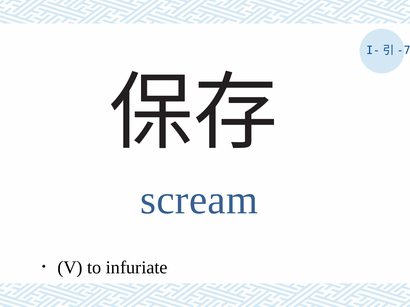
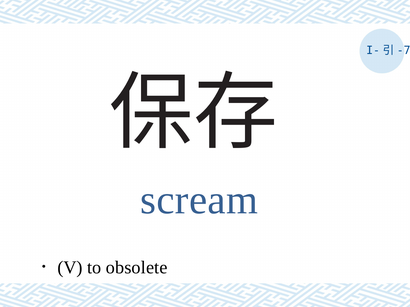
infuriate: infuriate -> obsolete (137, 268)
